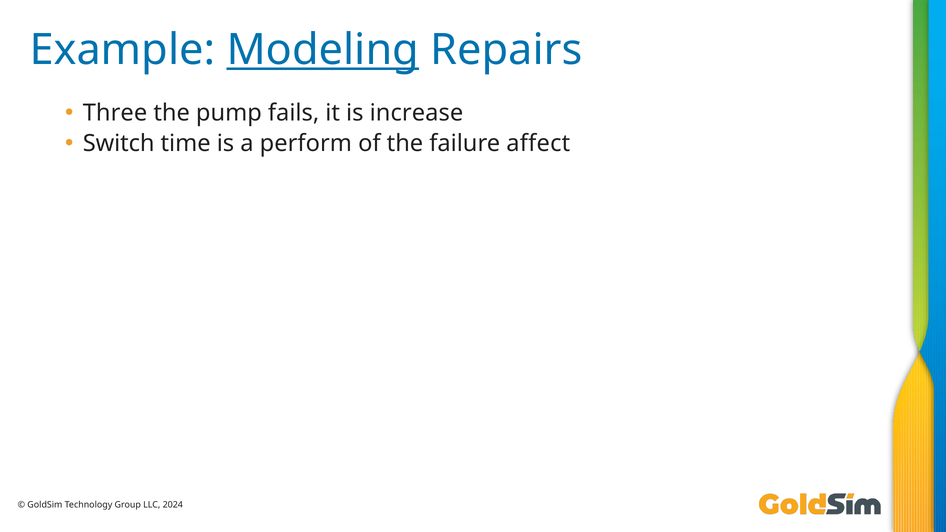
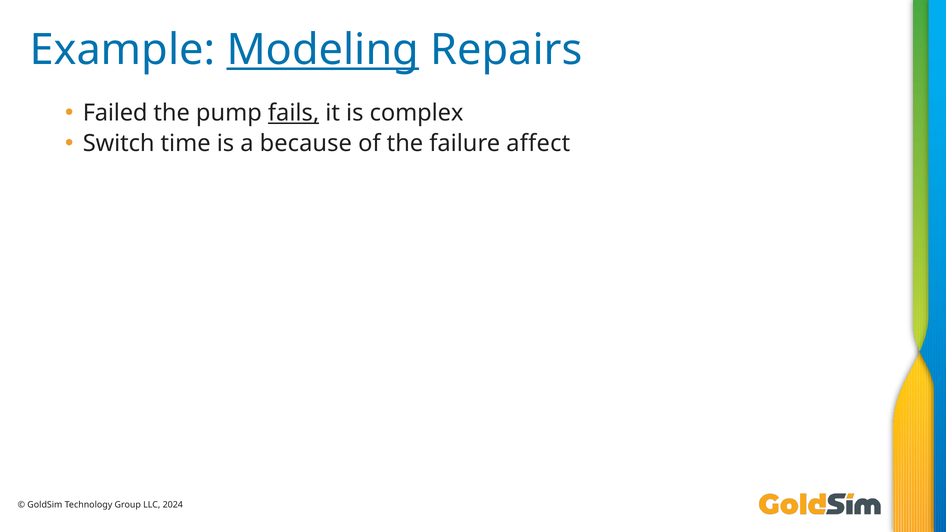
Three: Three -> Failed (115, 113)
fails underline: none -> present (294, 113)
increase: increase -> complex (417, 113)
perform: perform -> because (306, 144)
